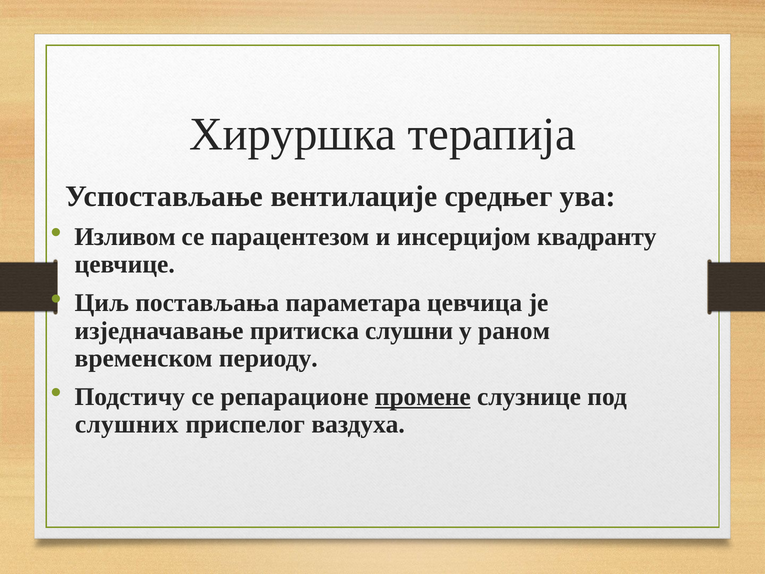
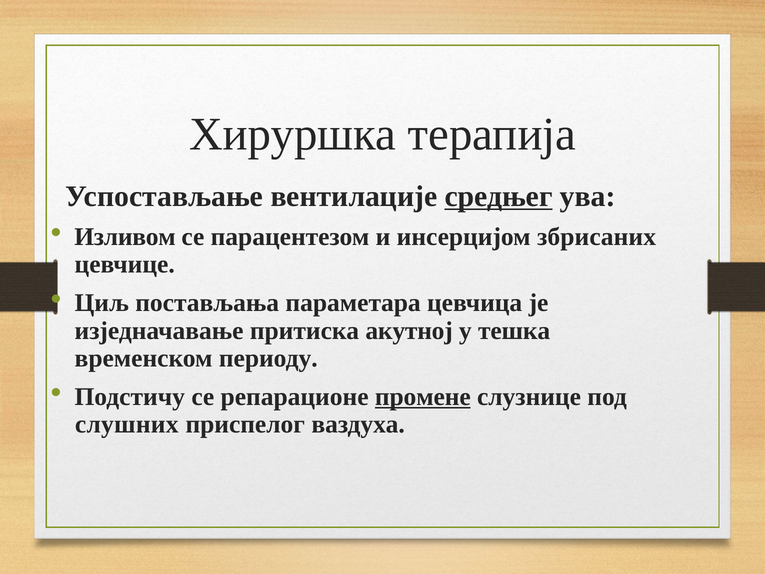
средњег underline: none -> present (499, 196)
квадранту: квадранту -> збрисаних (597, 237)
слушни: слушни -> акутној (409, 330)
раном: раном -> тешка (514, 330)
